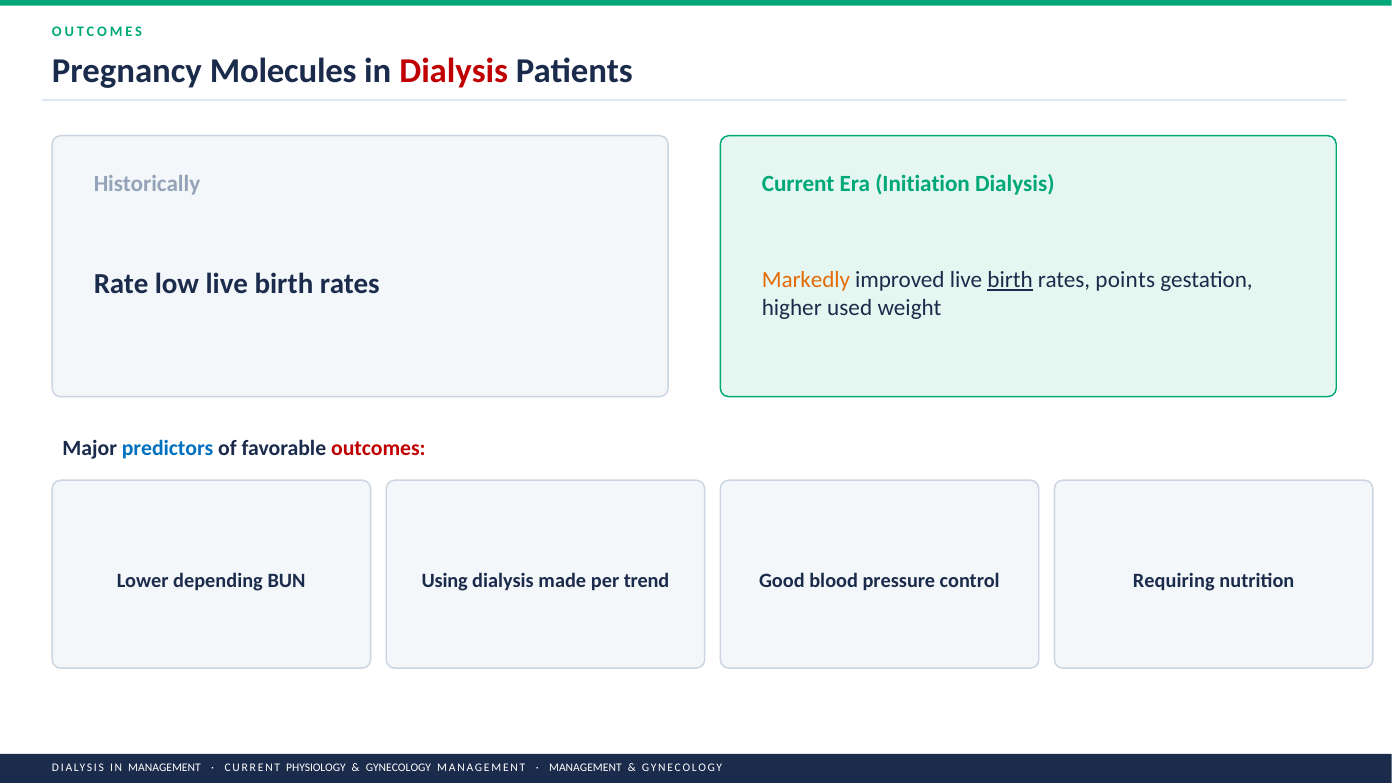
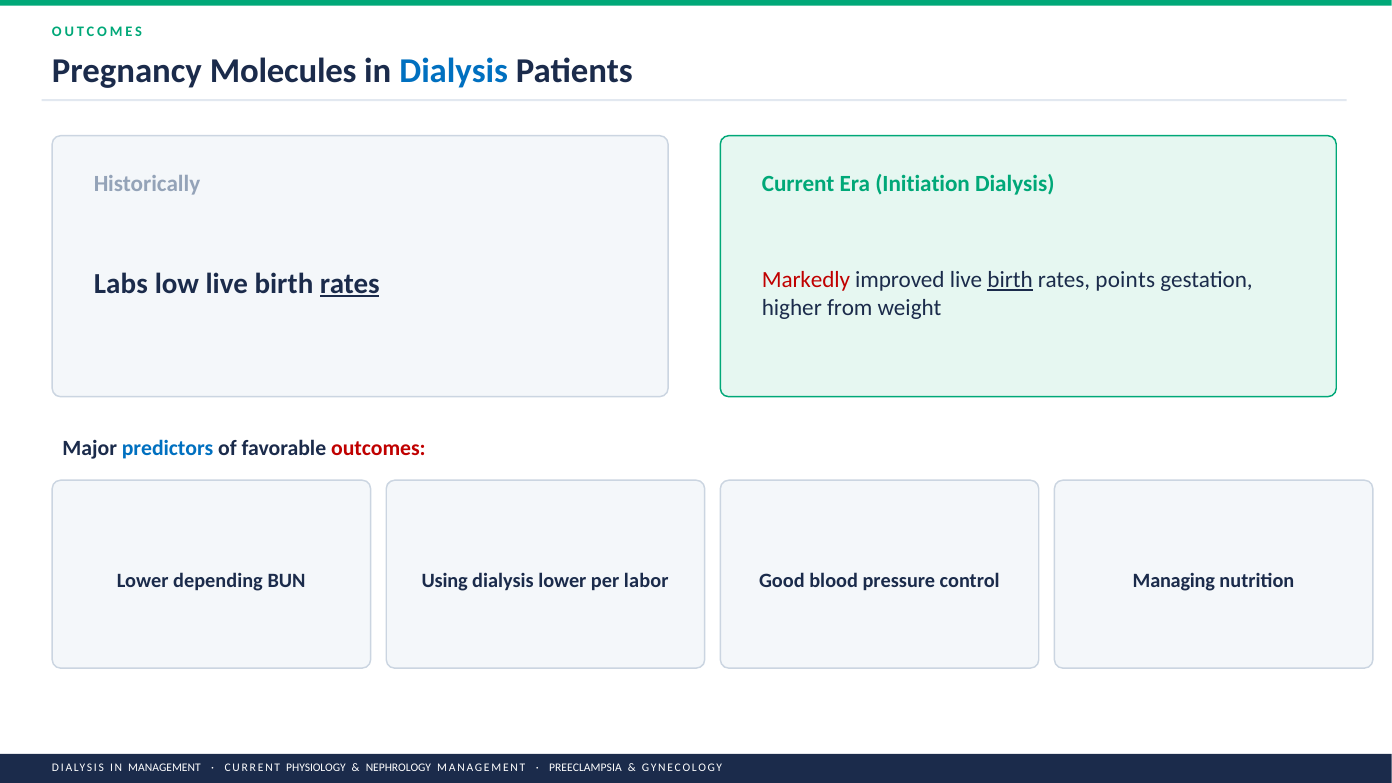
Dialysis colour: red -> blue (454, 71)
Markedly colour: orange -> red (806, 280)
Rate: Rate -> Labs (121, 284)
rates underline: none -> present (350, 284)
used: used -> from (850, 308)
dialysis made: made -> lower (562, 581)
trend: trend -> labor (646, 581)
Requiring: Requiring -> Managing (1174, 581)
GYNECOLOGY: GYNECOLOGY -> NEPHROLOGY (398, 768)
MANAGEMENT: MANAGEMENT -> PREECLAMPSIA (585, 768)
